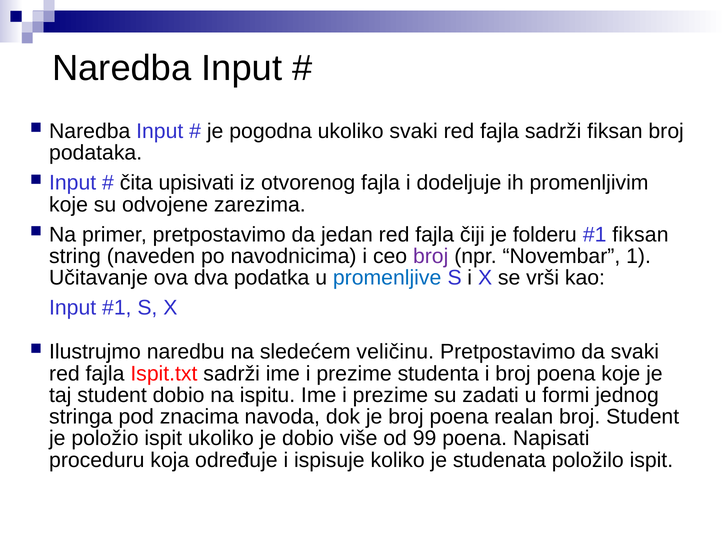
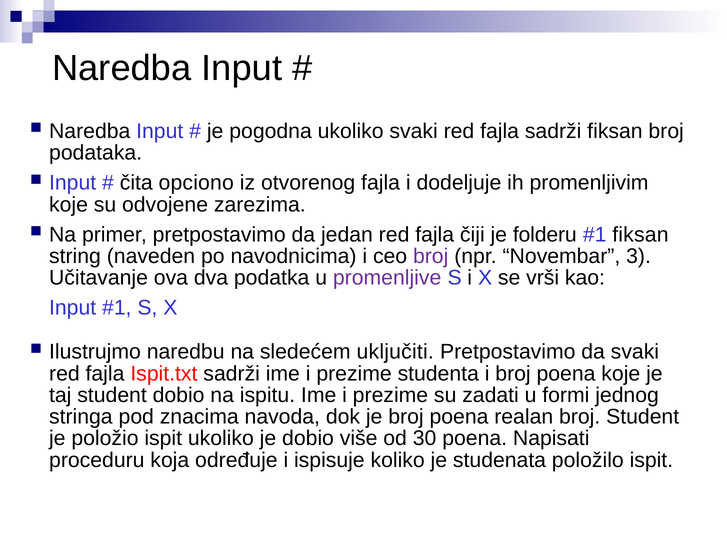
upisivati: upisivati -> opciono (196, 183)
1: 1 -> 3 (639, 256)
promenljive colour: blue -> purple (387, 278)
veličinu: veličinu -> uključiti (395, 352)
99: 99 -> 30 (425, 439)
